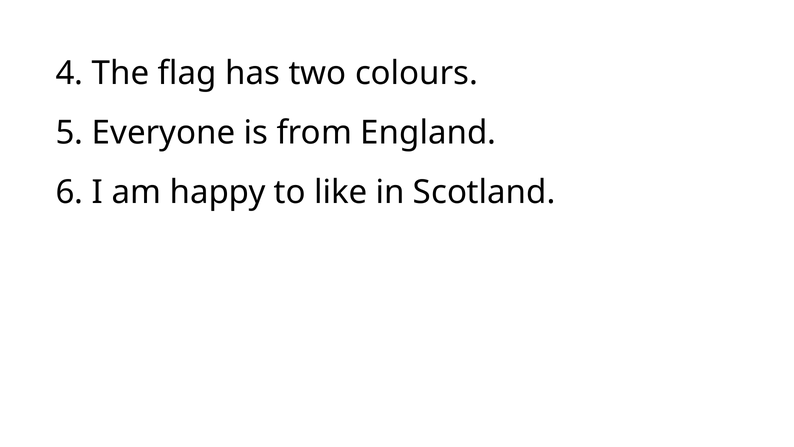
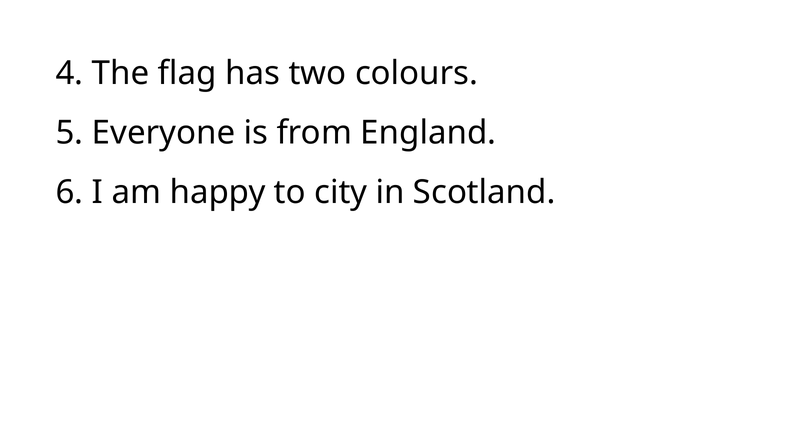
like: like -> city (341, 192)
